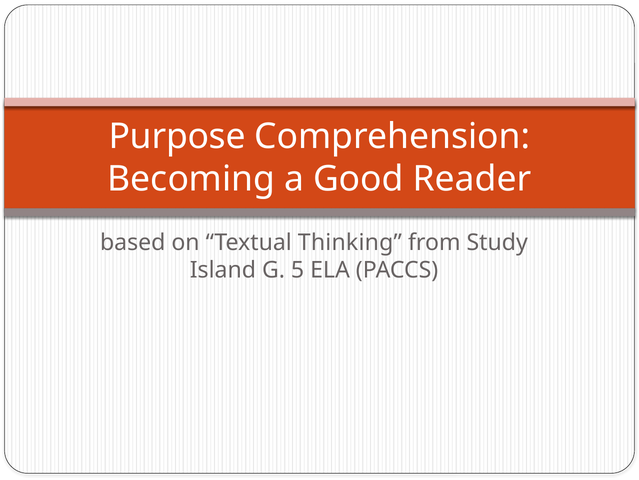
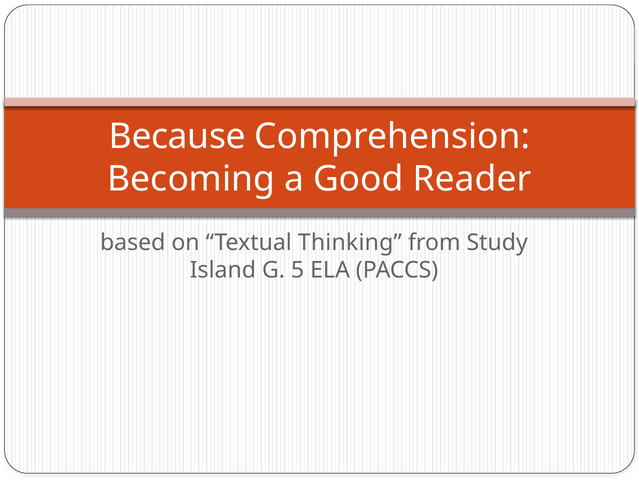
Purpose: Purpose -> Because (177, 136)
